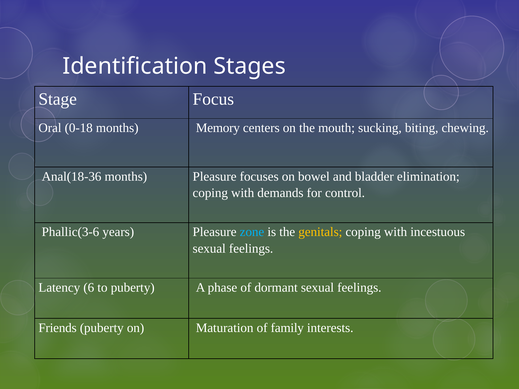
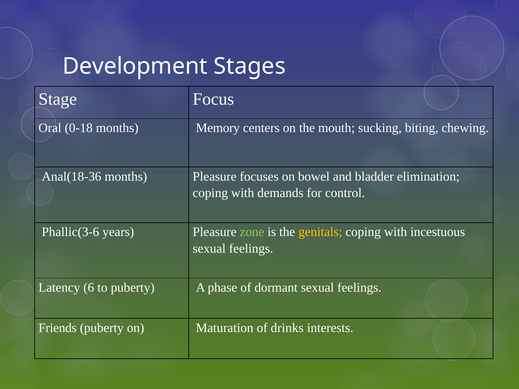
Identification: Identification -> Development (135, 66)
zone colour: light blue -> light green (252, 232)
family: family -> drinks (287, 328)
